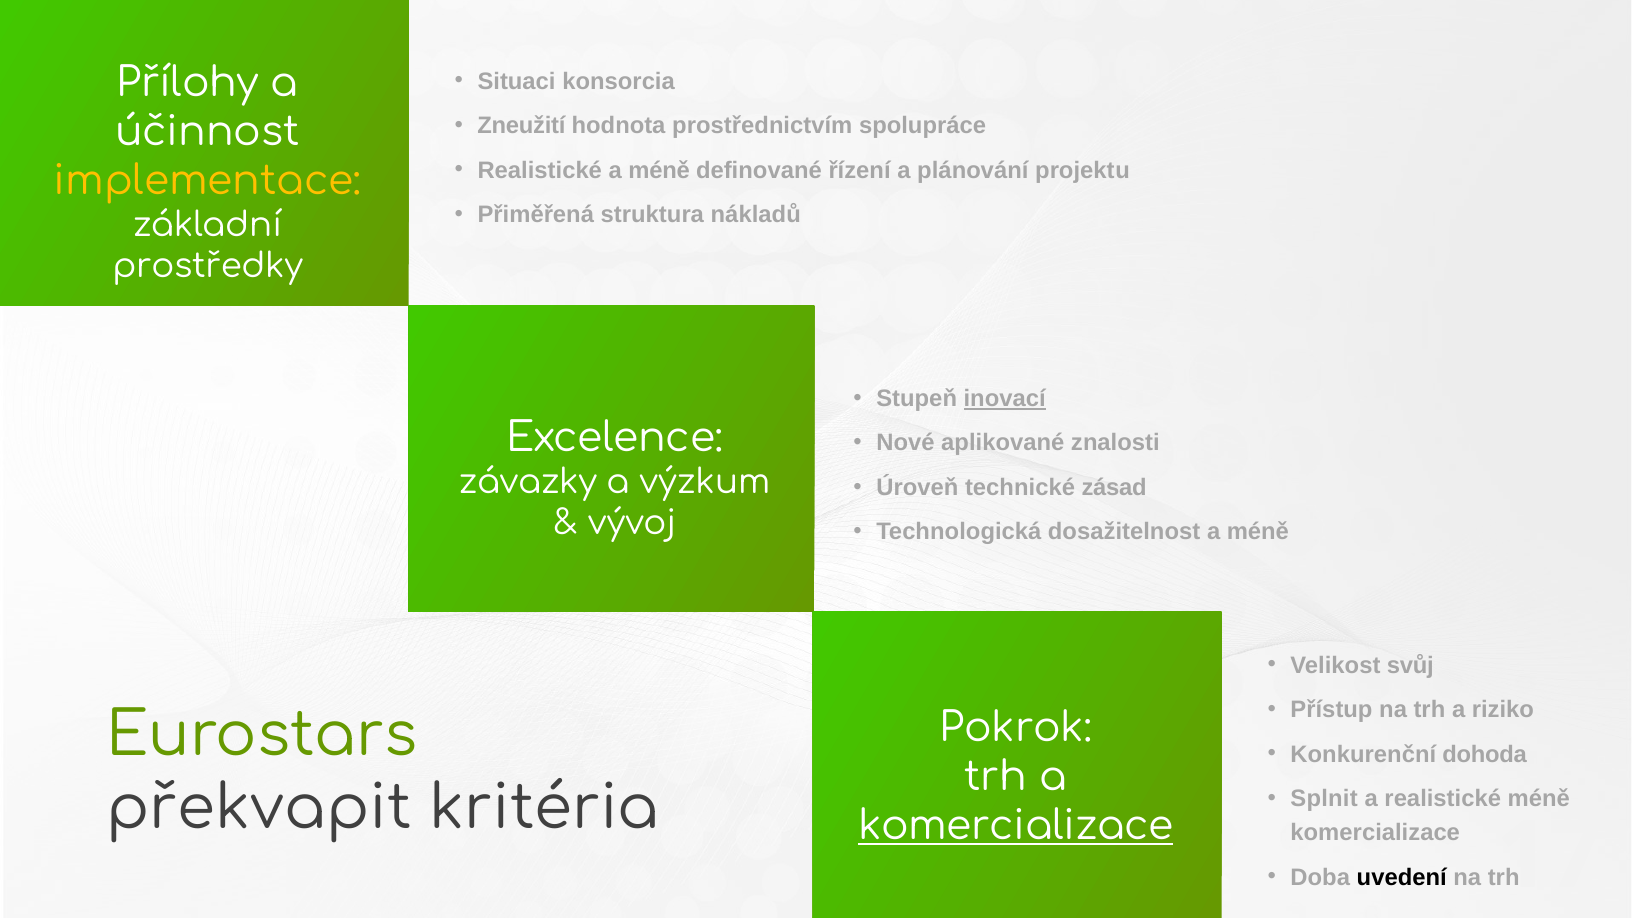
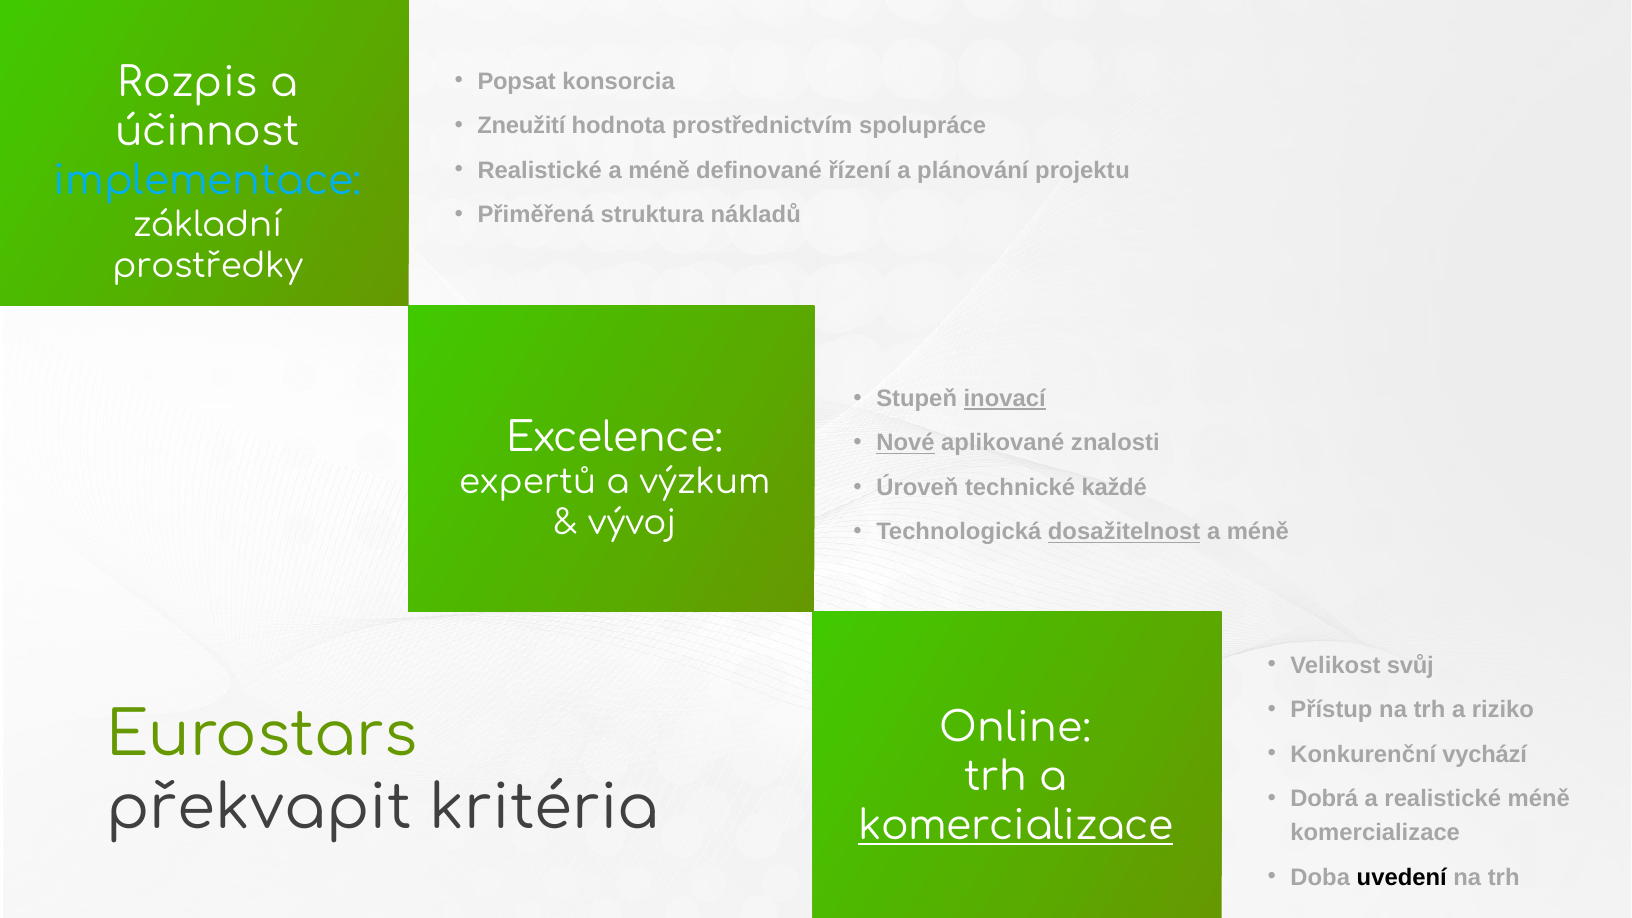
Přílohy: Přílohy -> Rozpis (187, 83)
Situaci: Situaci -> Popsat (517, 81)
implementace colour: yellow -> light blue (207, 181)
Nové underline: none -> present (905, 443)
závazky: závazky -> expertů (528, 482)
zásad: zásad -> každé (1114, 488)
dosažitelnost underline: none -> present (1124, 532)
Pokrok: Pokrok -> Online (1016, 728)
dohoda: dohoda -> vychází (1485, 754)
Splnit: Splnit -> Dobrá (1324, 799)
